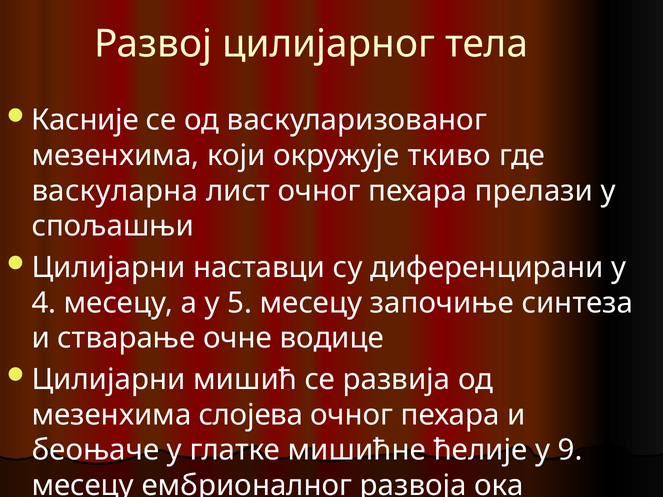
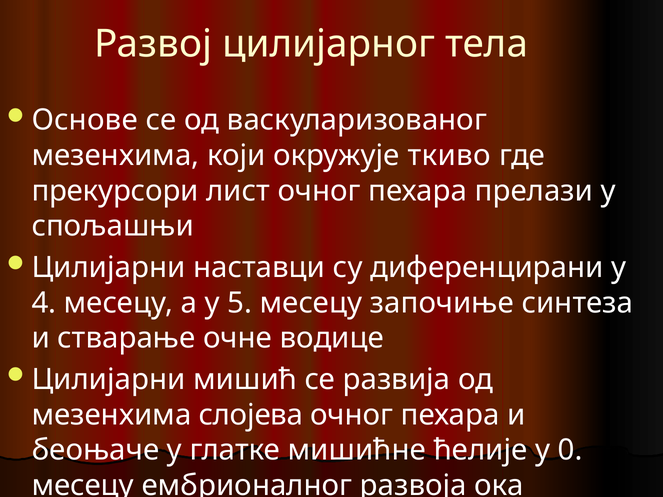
Касније: Касније -> Основе (85, 120)
васкуларна: васкуларна -> прекурсори (115, 191)
9: 9 -> 0 (570, 450)
